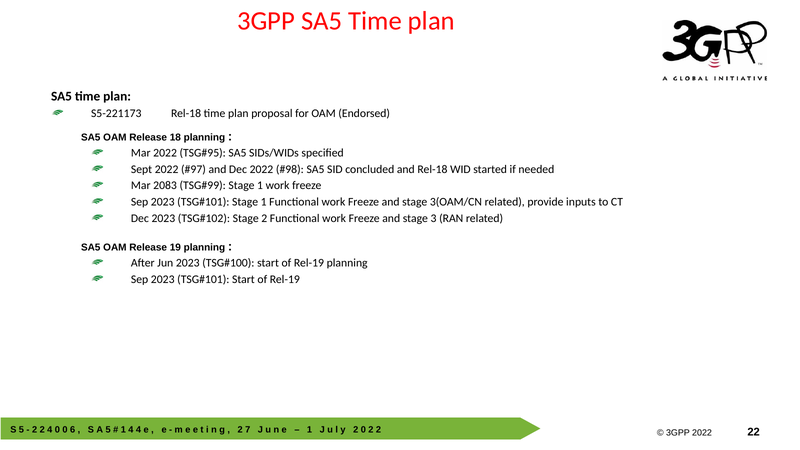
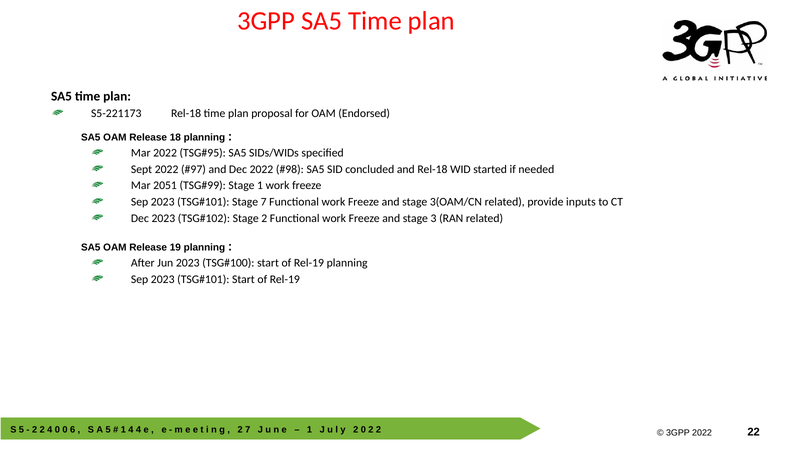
2083: 2083 -> 2051 (165, 186)
1: 1 -> 7 (264, 202)
